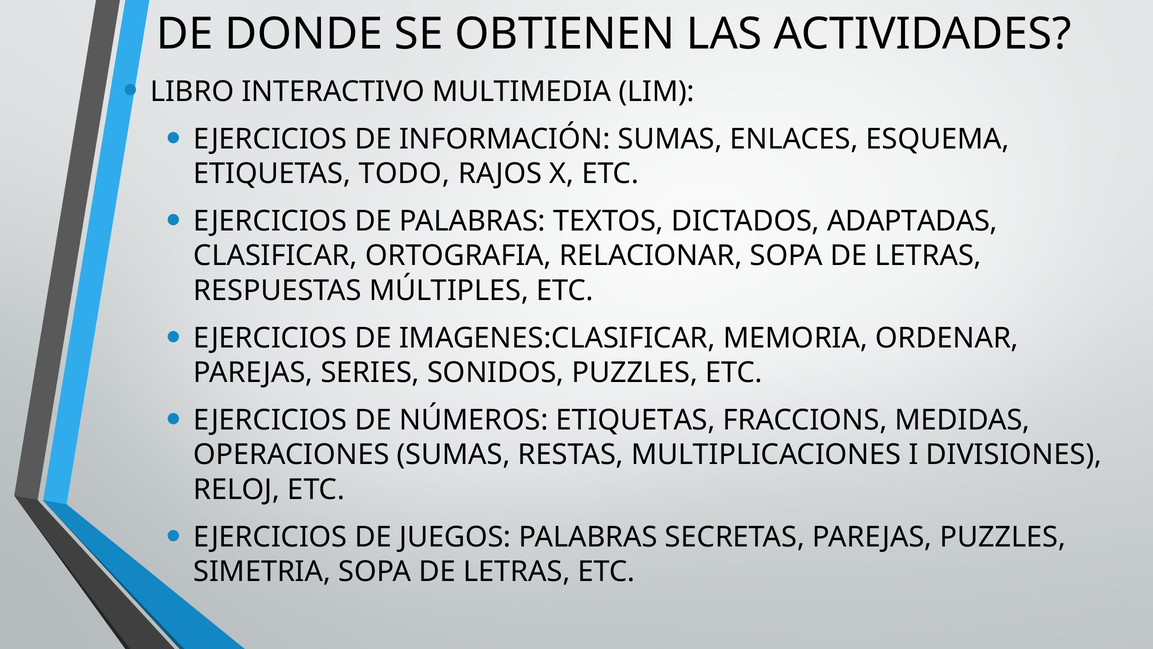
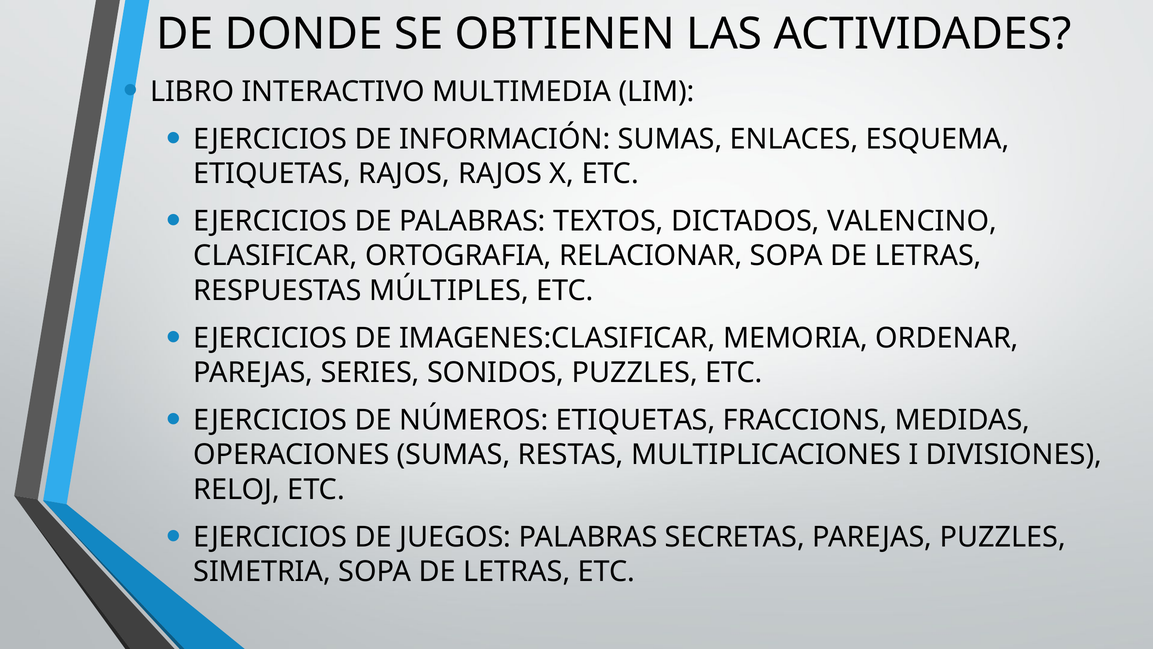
ETIQUETAS TODO: TODO -> RAJOS (404, 174)
ADAPTADAS: ADAPTADAS -> VALENCINO (912, 221)
